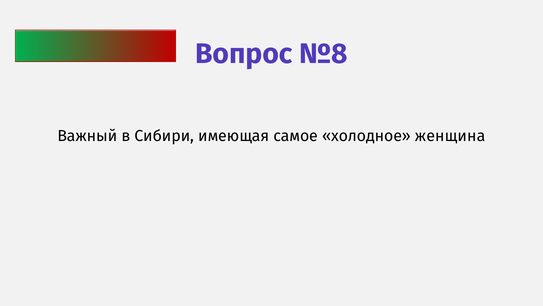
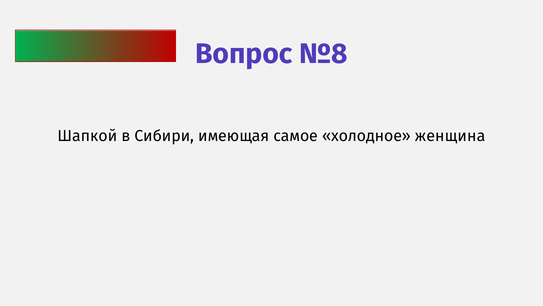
Важный: Важный -> Шапкой (87, 136)
